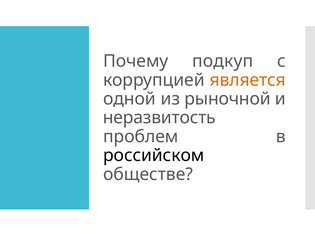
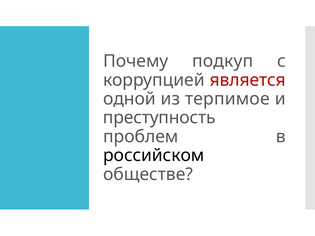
является colour: orange -> red (248, 80)
рыночной: рыночной -> терпимое (227, 99)
неразвитость: неразвитость -> преступность (159, 118)
